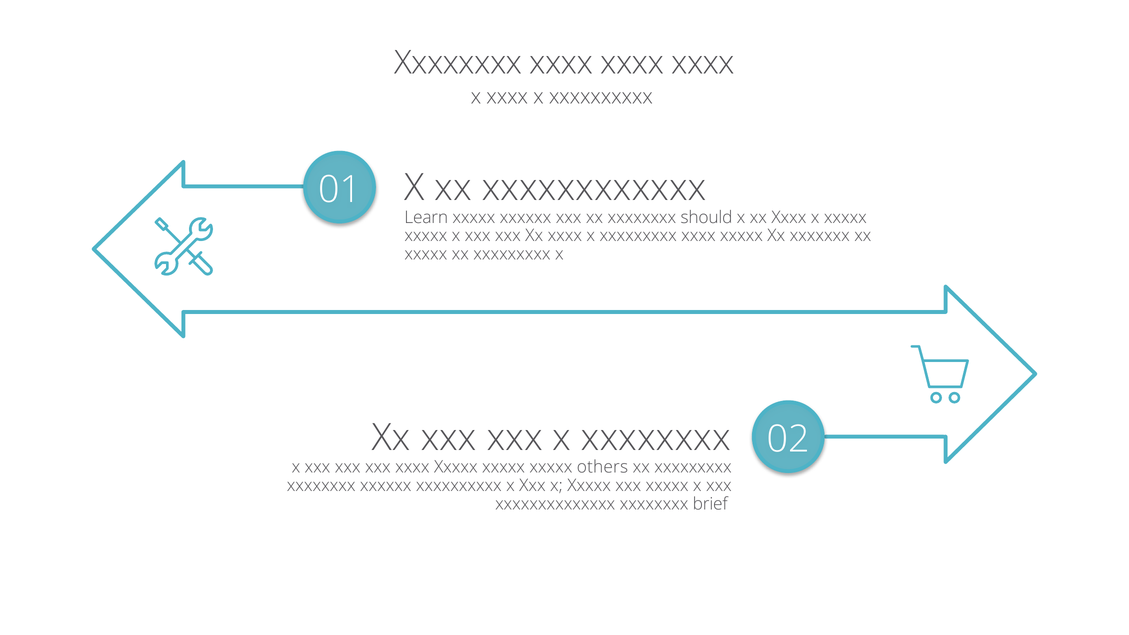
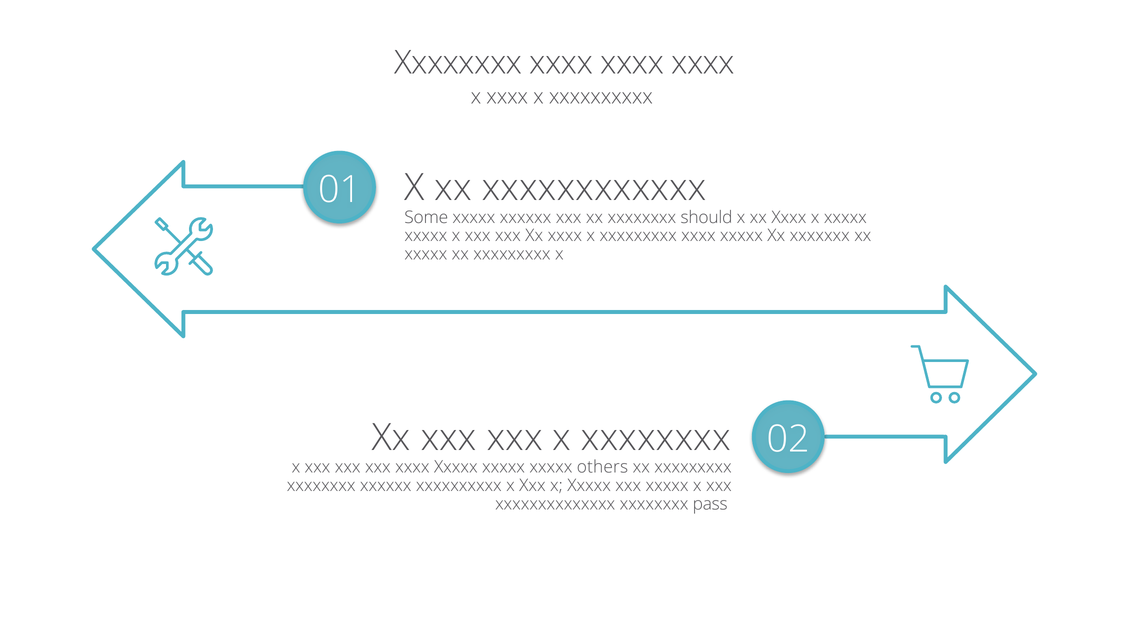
Learn: Learn -> Some (426, 217)
brief: brief -> pass (710, 504)
